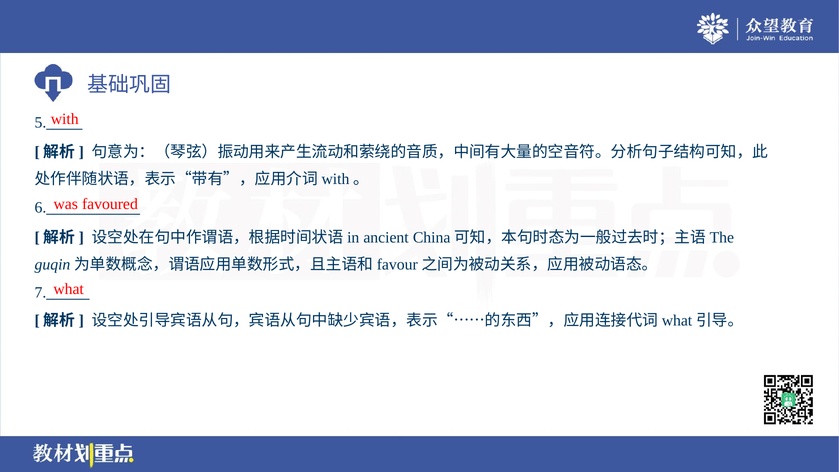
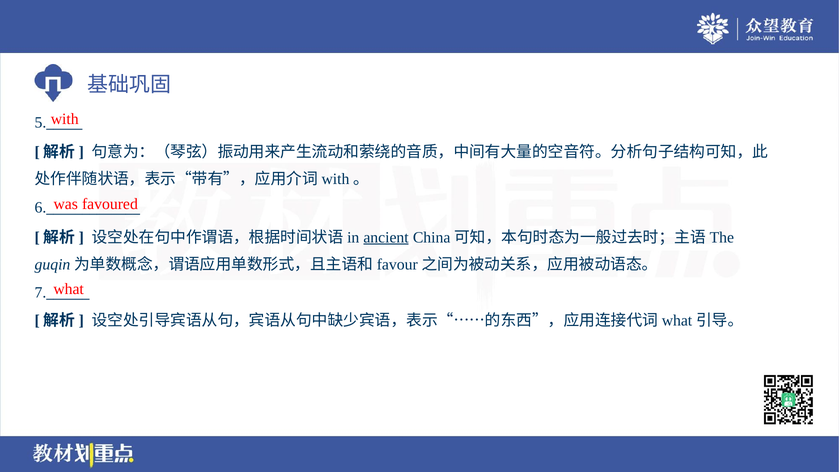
ancient underline: none -> present (386, 237)
